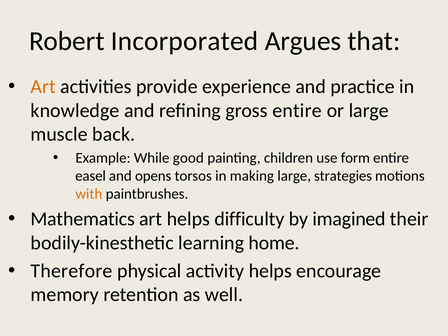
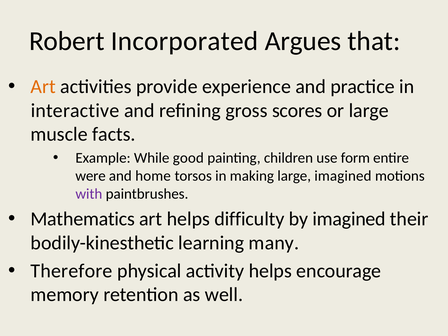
knowledge: knowledge -> interactive (75, 110)
gross entire: entire -> scores (297, 110)
back: back -> facts (114, 134)
easel: easel -> were (91, 176)
opens: opens -> home (153, 176)
large strategies: strategies -> imagined (343, 176)
with colour: orange -> purple (89, 194)
home: home -> many (274, 243)
